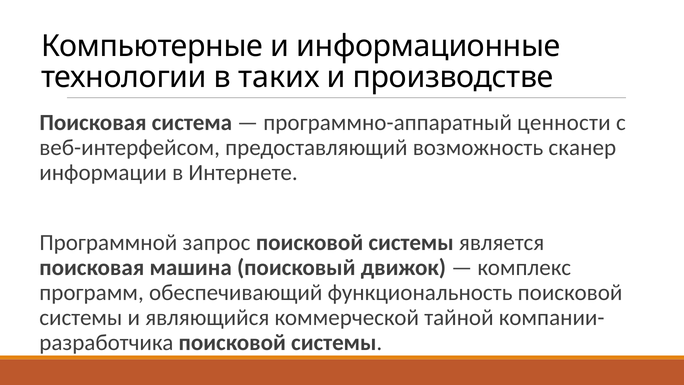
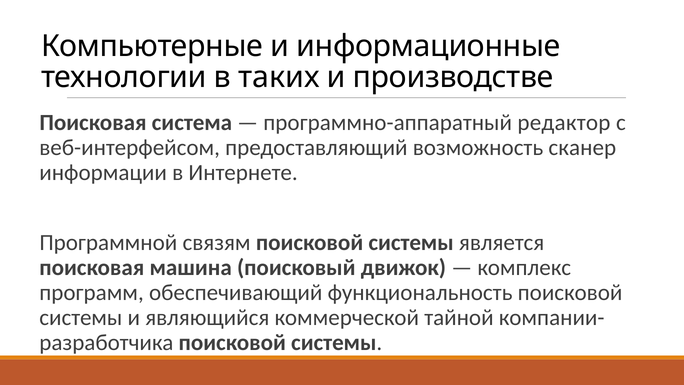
ценности: ценности -> редактор (564, 123)
запрос: запрос -> связям (217, 242)
